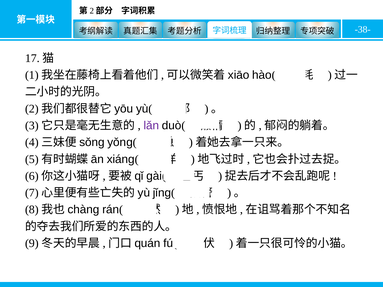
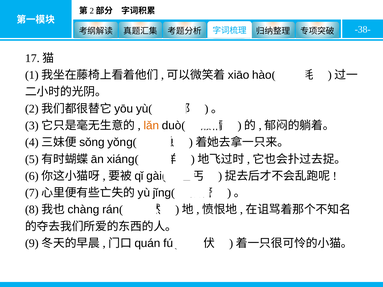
lǎn colour: purple -> orange (151, 126)
